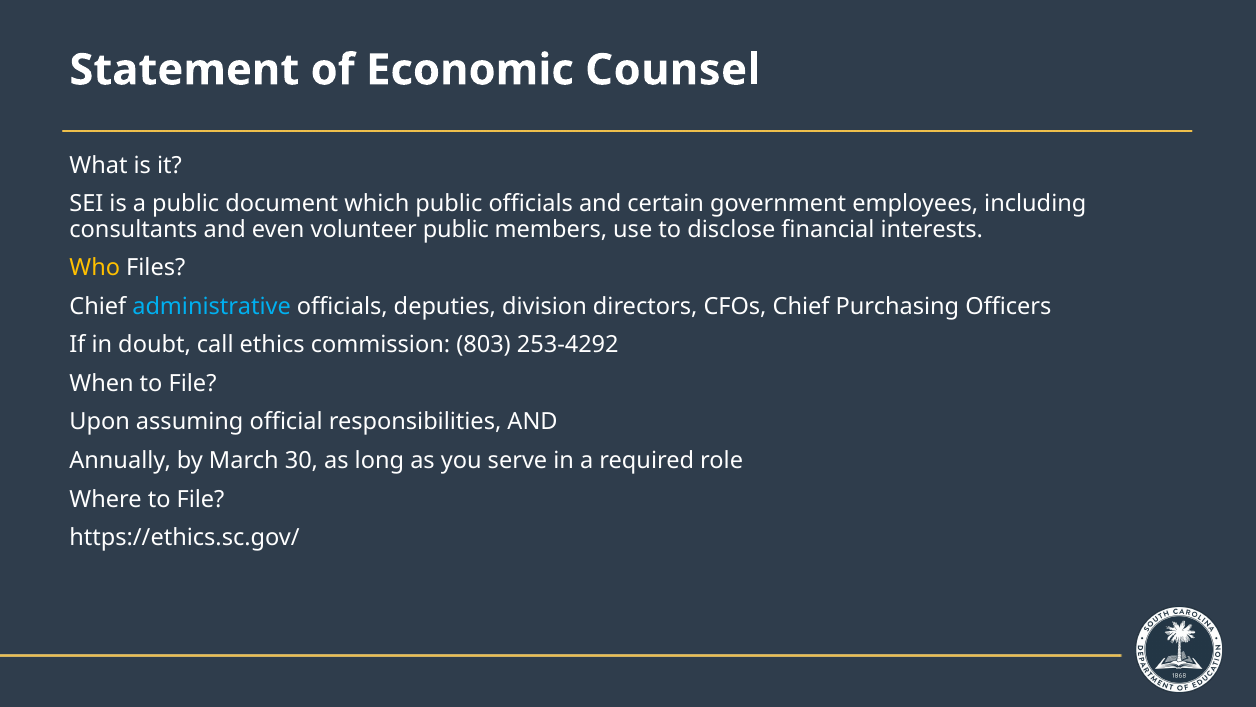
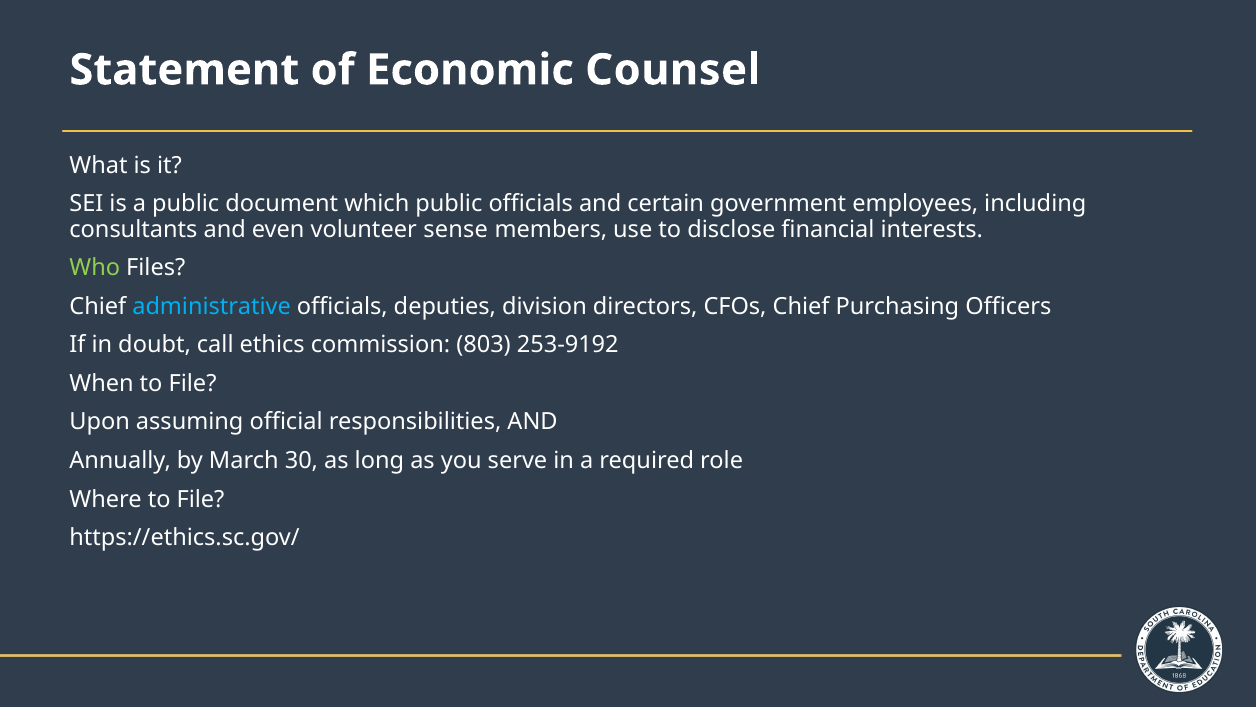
volunteer public: public -> sense (456, 229)
Who colour: yellow -> light green (95, 268)
253-4292: 253-4292 -> 253-9192 (568, 345)
